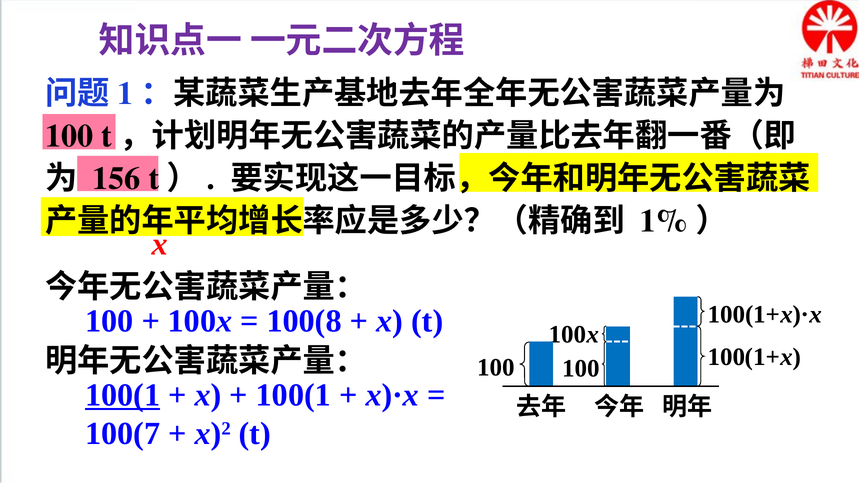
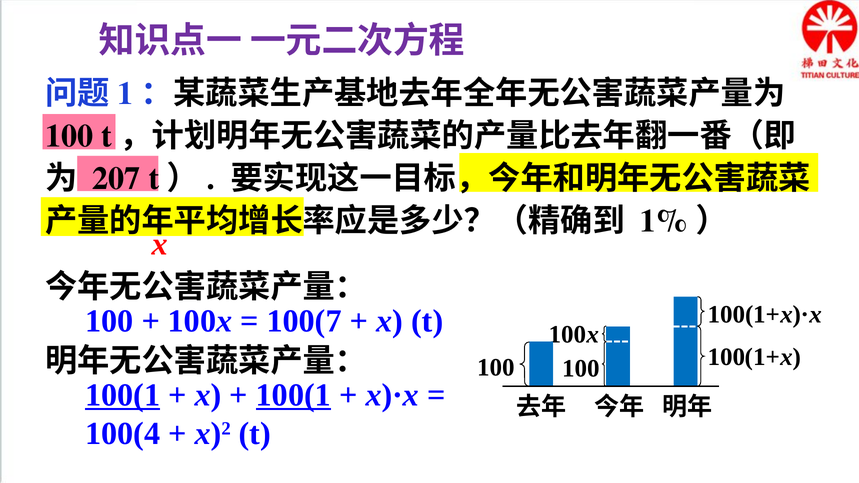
156: 156 -> 207 (116, 179)
100(8: 100(8 -> 100(7 (304, 321)
100(1 underline: none -> present (293, 395)
100(7: 100(7 -> 100(4 (123, 434)
